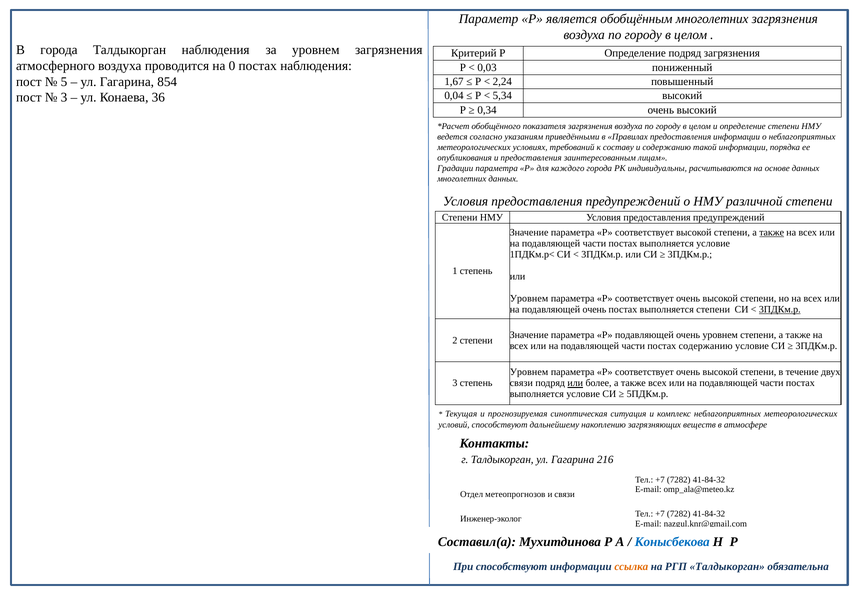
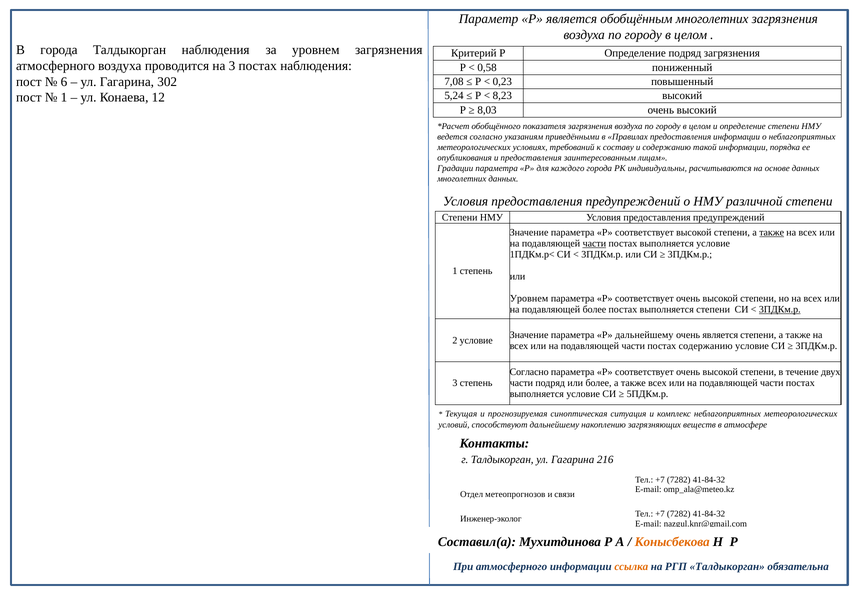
на 0: 0 -> 3 (232, 66)
0,03: 0,03 -> 0,58 (487, 67)
5: 5 -> 6 (64, 82)
854: 854 -> 302 (167, 82)
1,67: 1,67 -> 7,08 (454, 82)
2,24: 2,24 -> 0,23 (502, 82)
0,04: 0,04 -> 5,24 (454, 96)
5,34: 5,34 -> 8,23 (502, 96)
3: 3 -> 1 (64, 97)
36: 36 -> 12 (158, 97)
0,34: 0,34 -> 8,03 (487, 110)
части underline: none -> present (594, 243)
на подавляющей очень: очень -> более (594, 309)
Р подавляющей: подавляющей -> дальнейшему (644, 335)
очень уровнем: уровнем -> является (720, 335)
2 степени: степени -> условие (476, 340)
Уровнем: Уровнем -> Согласно (529, 372)
связи: связи -> части (521, 383)
или underline: present -> none (575, 383)
Конысбекова colour: blue -> orange (672, 542)
При способствуют: способствуют -> атмосферного (512, 566)
